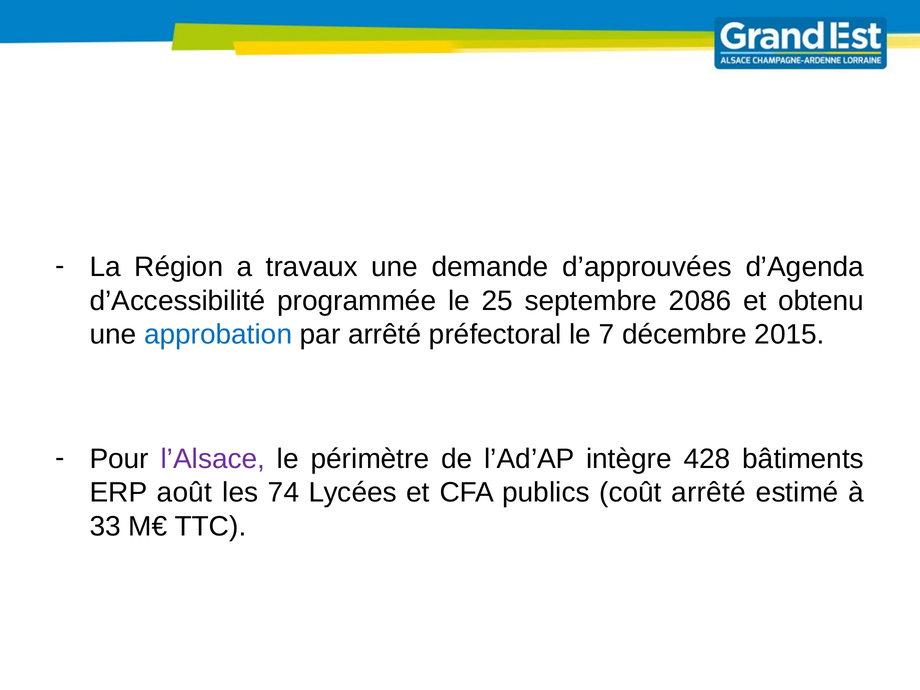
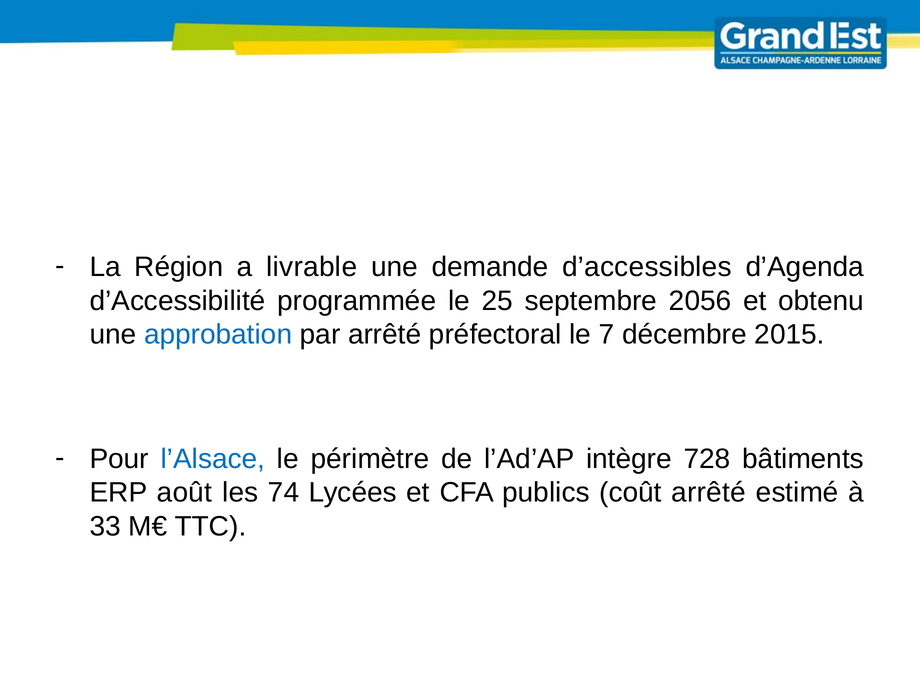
travaux: travaux -> livrable (312, 267)
d’approuvées: d’approuvées -> d’accessibles (647, 267)
2086: 2086 -> 2056 (700, 301)
l’Alsace colour: purple -> blue (213, 459)
428: 428 -> 728 (707, 459)
